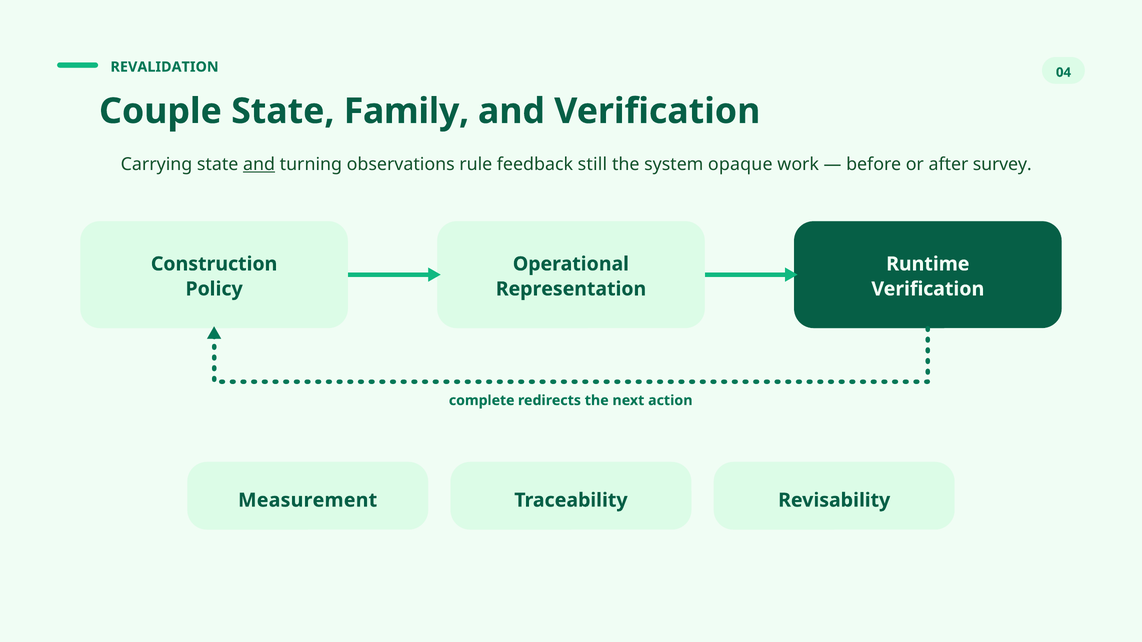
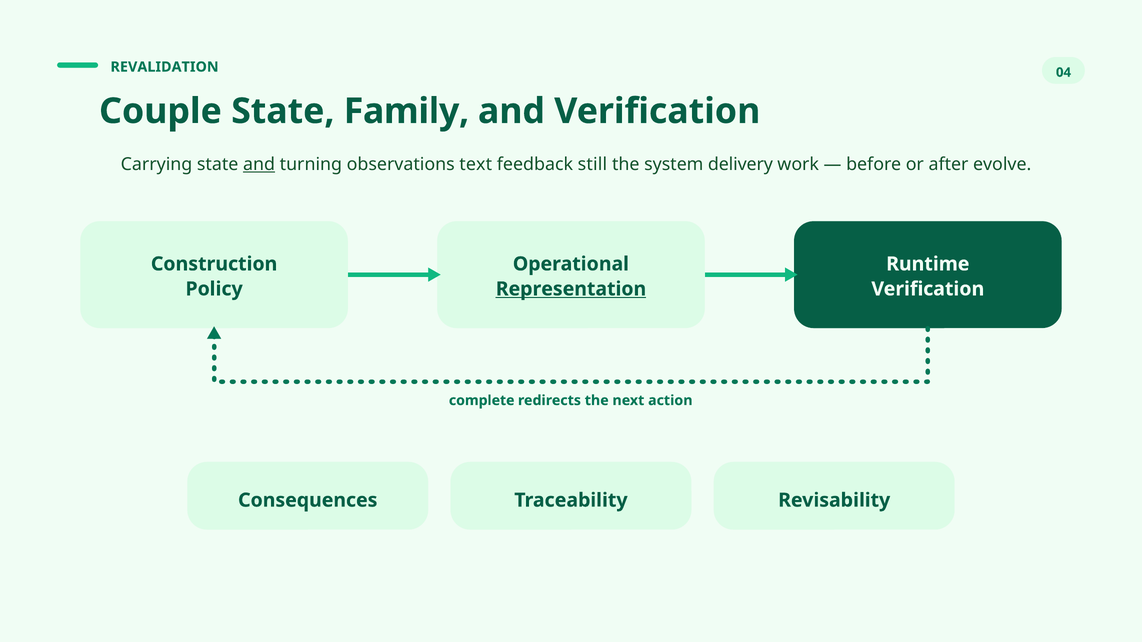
rule: rule -> text (476, 165)
opaque: opaque -> delivery (740, 165)
survey: survey -> evolve (1002, 165)
Representation underline: none -> present (571, 289)
Measurement: Measurement -> Consequences (308, 501)
